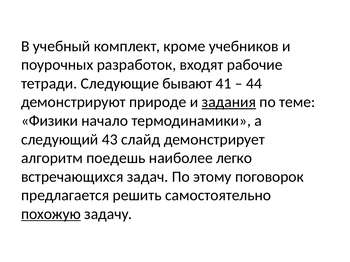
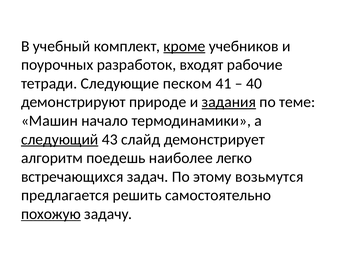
кроме underline: none -> present (184, 46)
бывают: бывают -> песком (187, 84)
44: 44 -> 40 (254, 84)
Физики: Физики -> Машин (49, 121)
следующий underline: none -> present (60, 140)
поговорок: поговорок -> возьмутся (269, 177)
